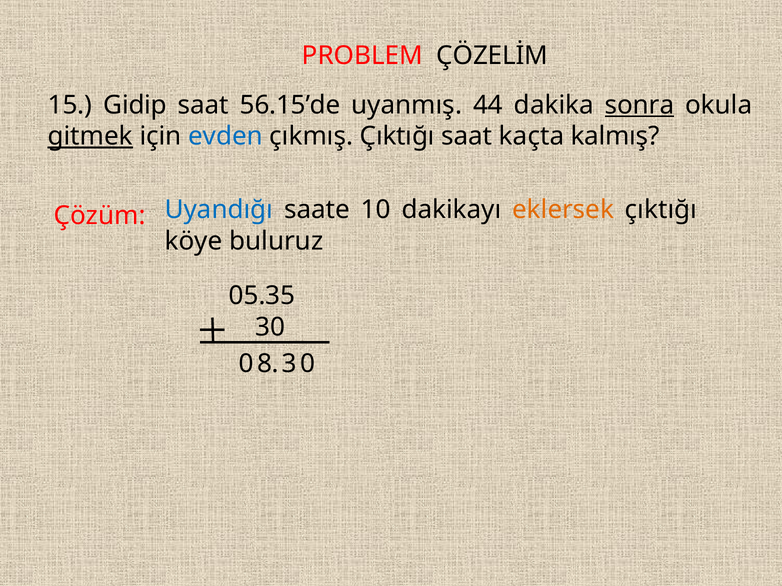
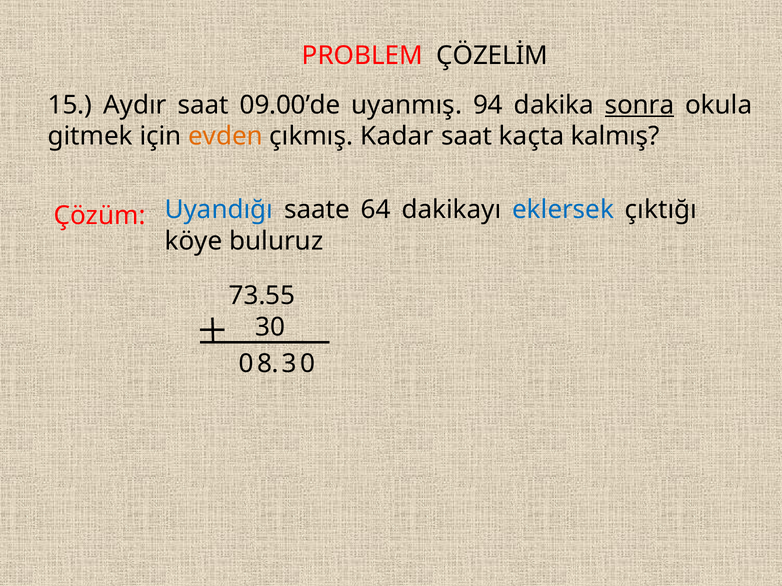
Gidip: Gidip -> Aydır (135, 105)
56.15’de: 56.15’de -> 09.00’de (290, 105)
44: 44 -> 94 (488, 105)
gitmek underline: present -> none (90, 136)
evden colour: blue -> orange (226, 136)
çıkmış Çıktığı: Çıktığı -> Kadar (397, 136)
10: 10 -> 64 (376, 210)
eklersek colour: orange -> blue (563, 210)
05.35: 05.35 -> 73.55 (262, 296)
